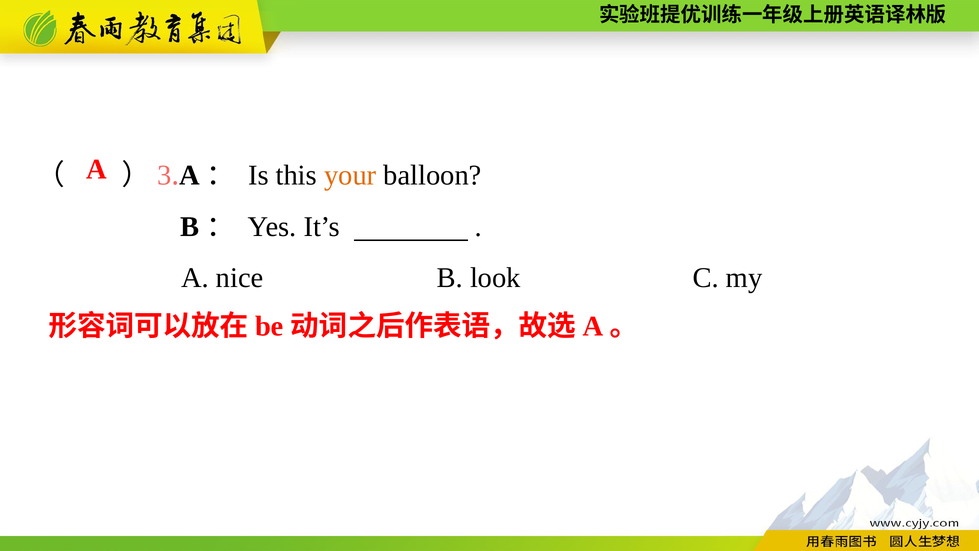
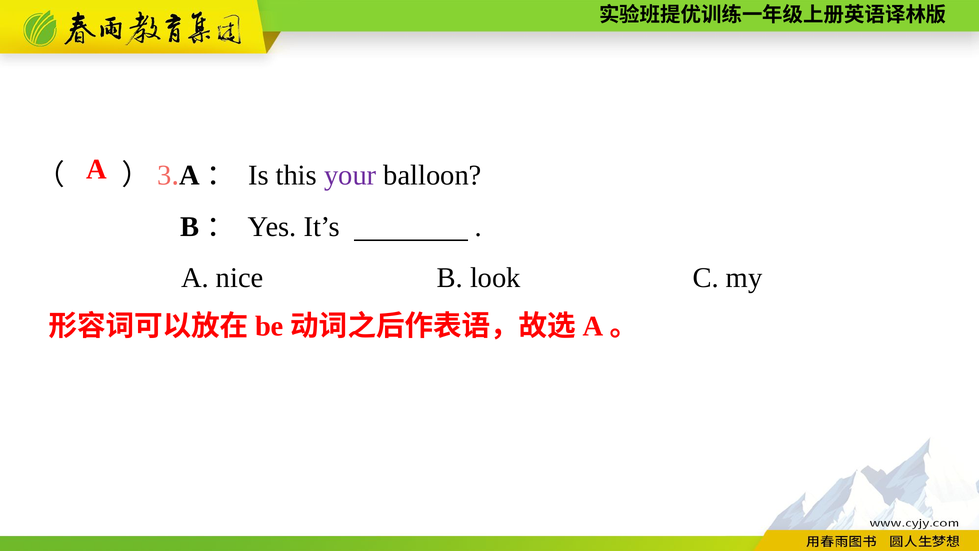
your colour: orange -> purple (350, 175)
